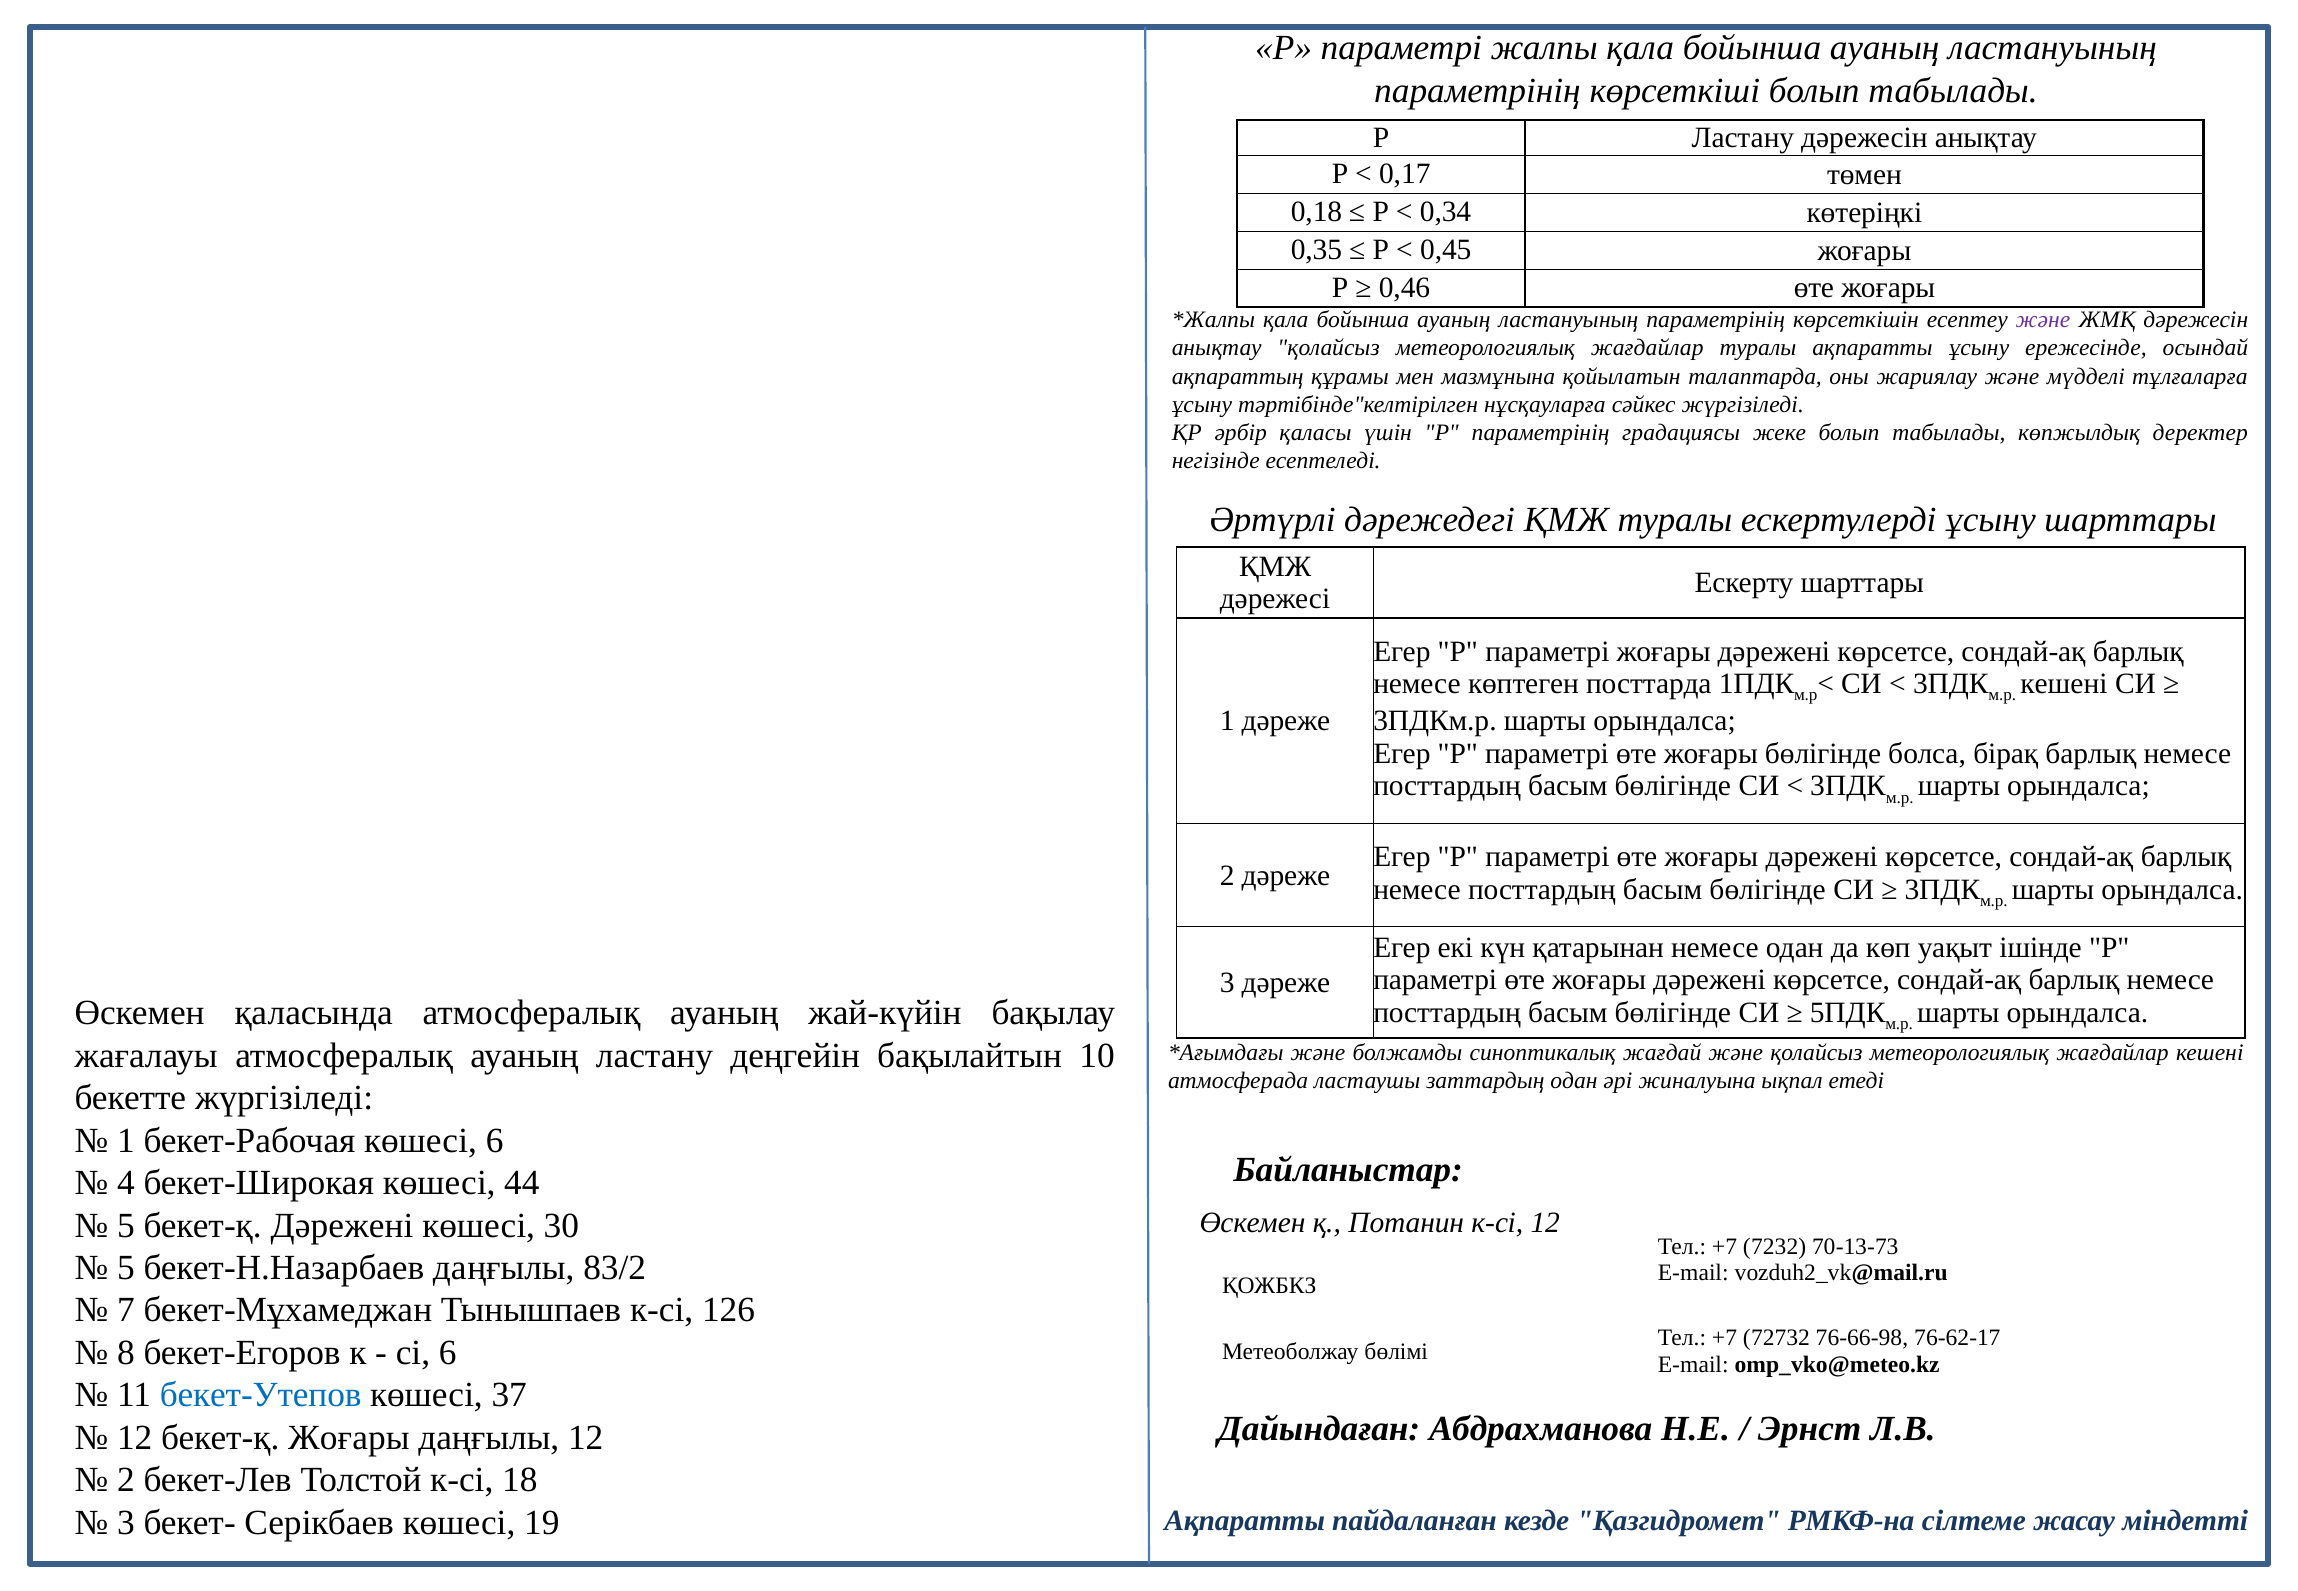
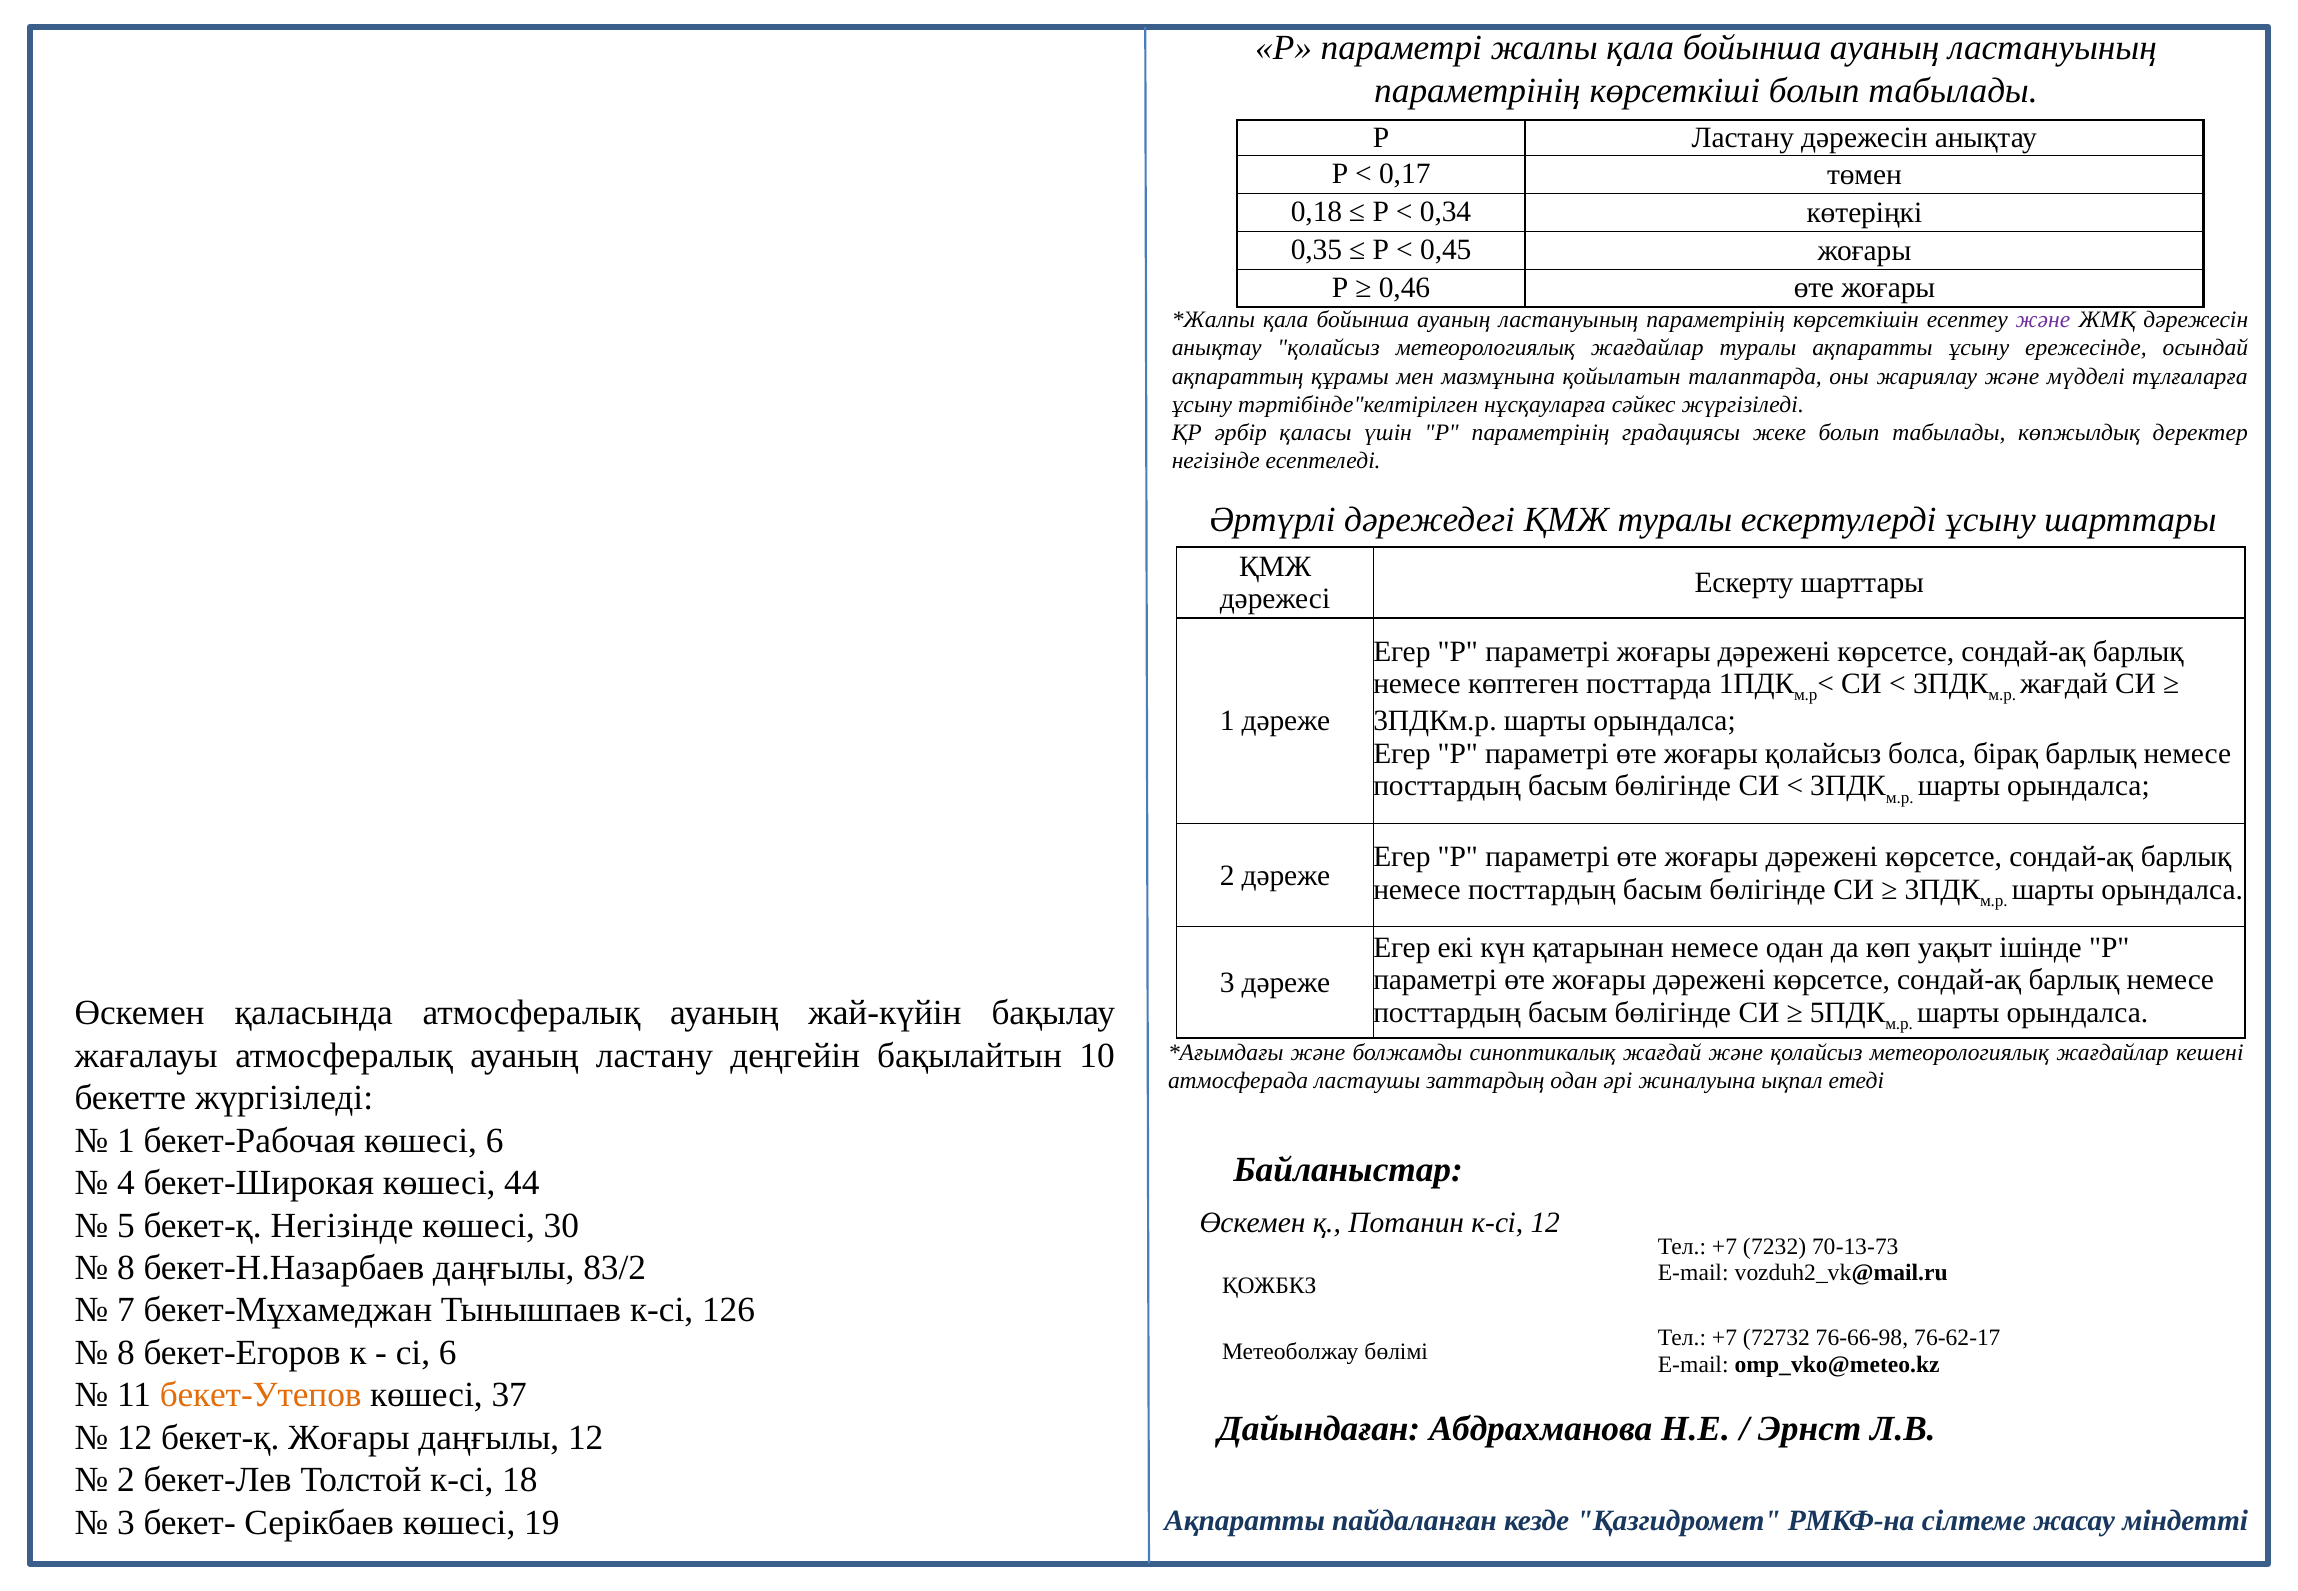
кешені: кешені -> жағдай (2064, 684)
жоғары бөлігінде: бөлігінде -> қолайсыз (1823, 753)
бекет-қ Дәрежені: Дәрежені -> Негізінде (342, 1225)
5: 5 -> 8 (126, 1268)
бекет-Утепов colour: blue -> orange (261, 1395)
